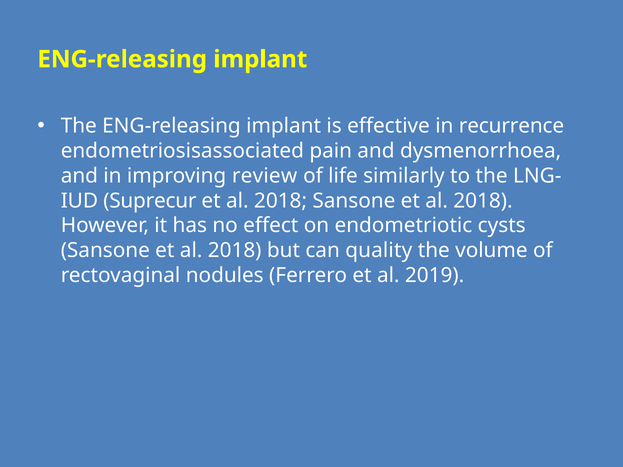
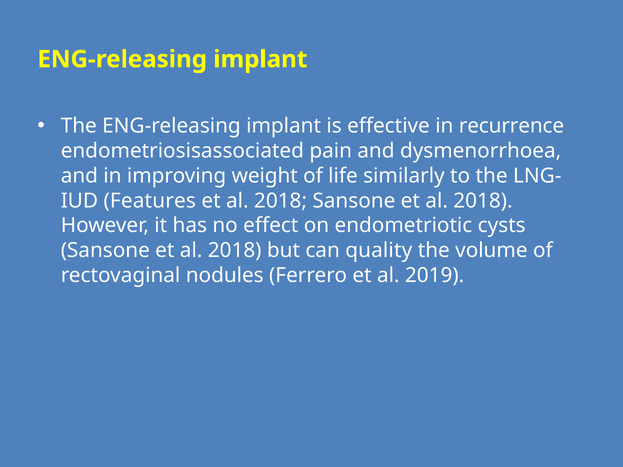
review: review -> weight (265, 176)
Suprecur: Suprecur -> Features (150, 201)
